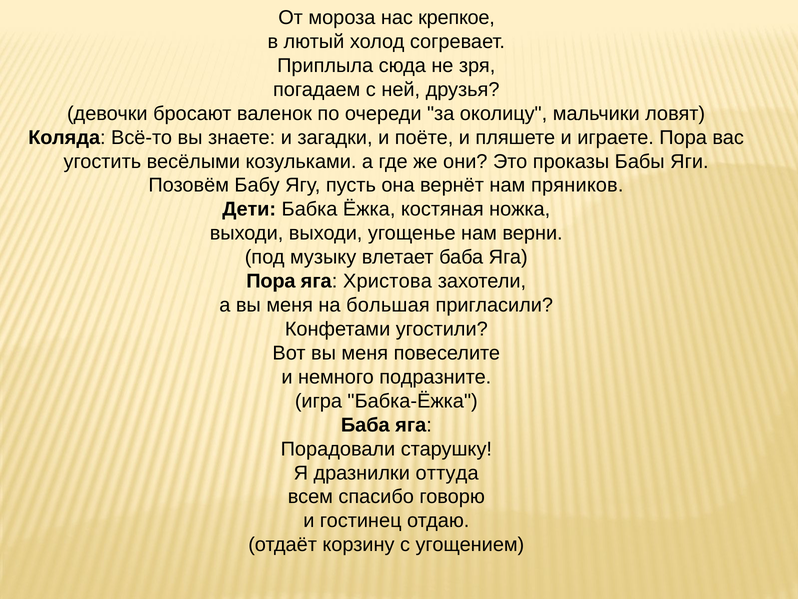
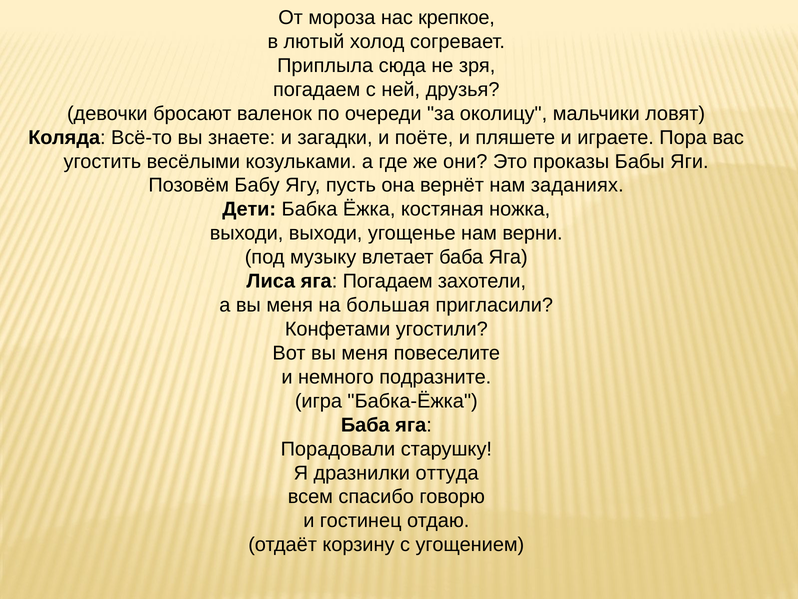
пряников: пряников -> заданиях (577, 185)
Пора: Пора -> Лиса (271, 281)
яга Христова: Христова -> Погадаем (388, 281)
